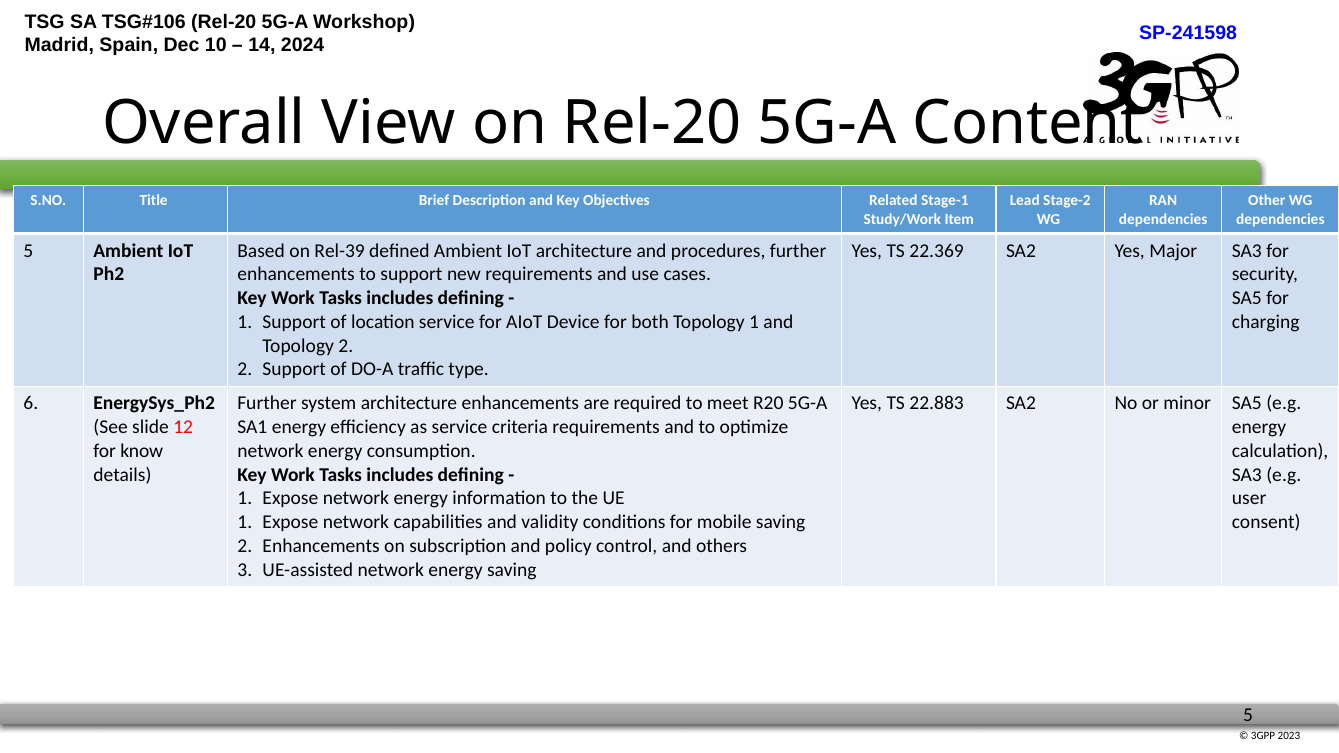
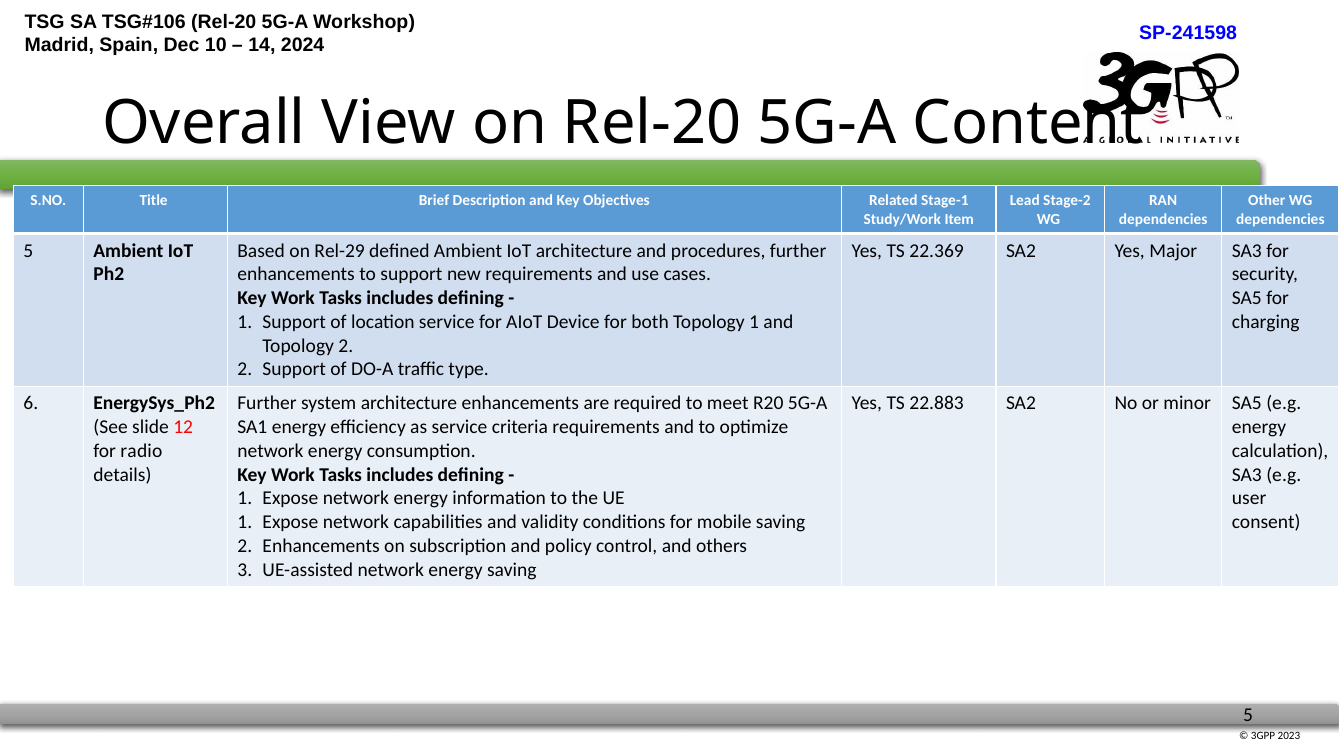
Rel-39: Rel-39 -> Rel-29 (340, 251)
know: know -> radio (141, 451)
